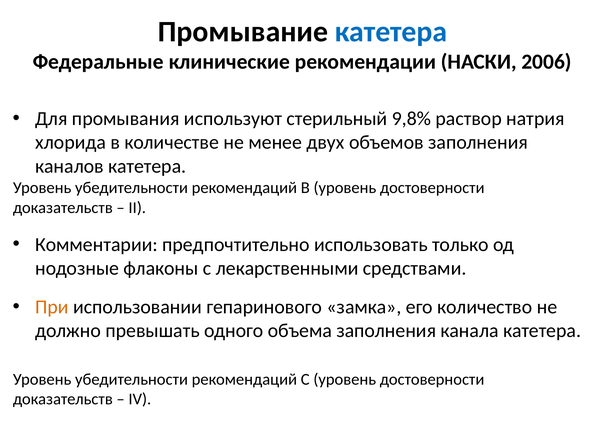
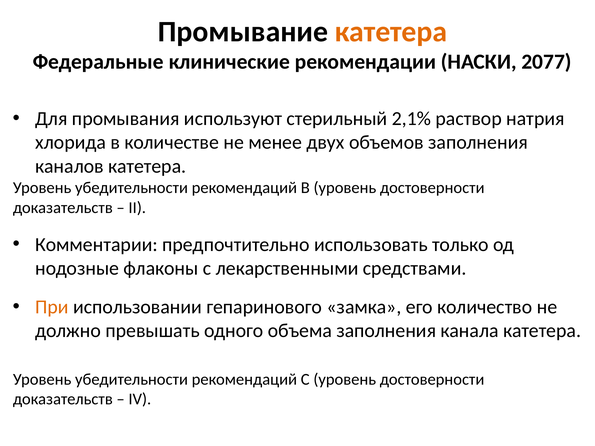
катетера colour: blue -> orange (391, 32)
2006: 2006 -> 2077 (547, 62)
9,8%: 9,8% -> 2,1% (411, 119)
